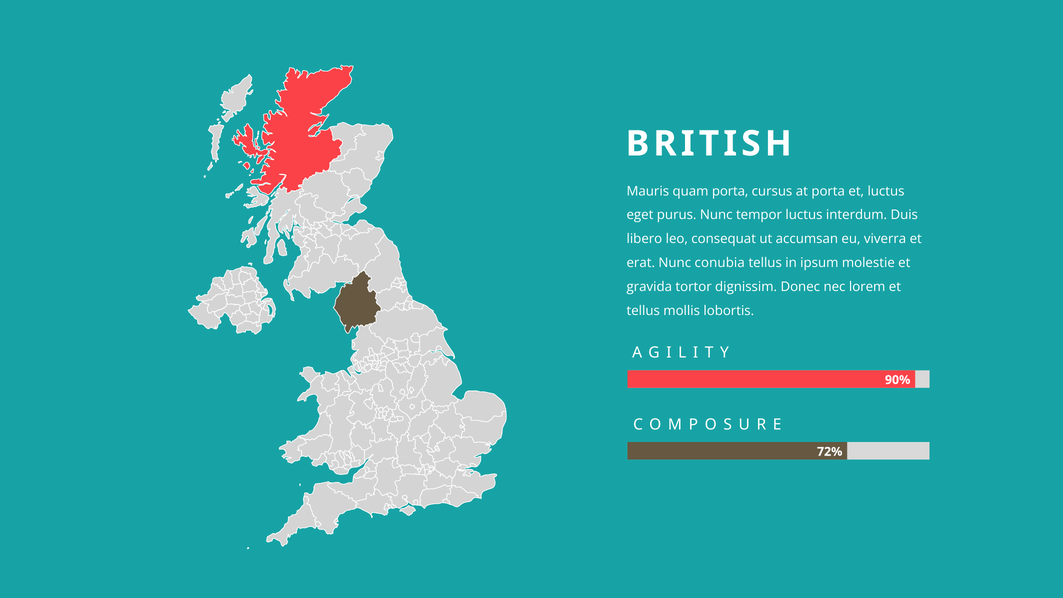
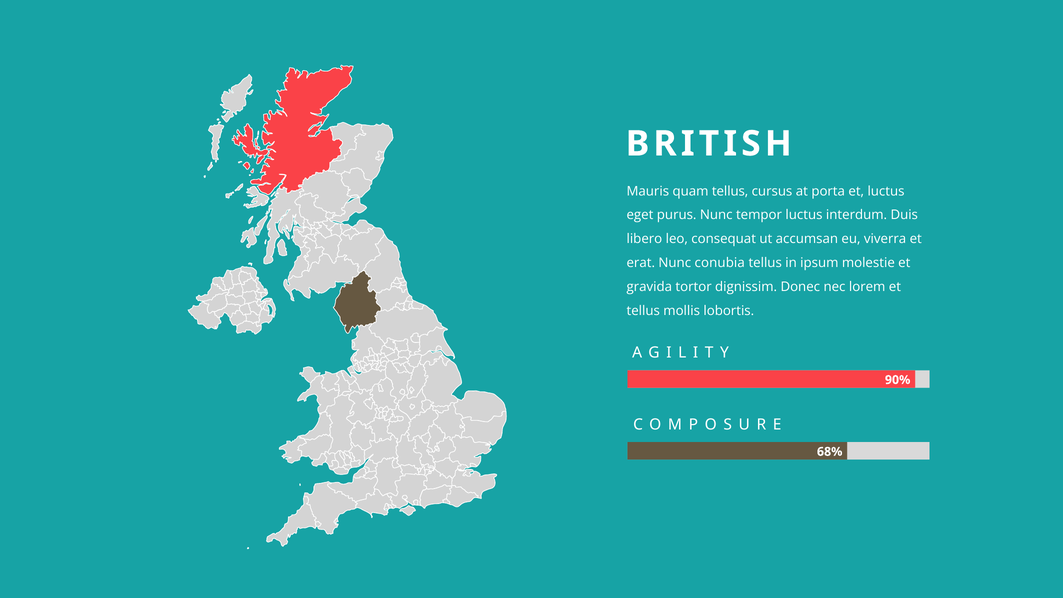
quam porta: porta -> tellus (730, 191)
72%: 72% -> 68% (830, 452)
